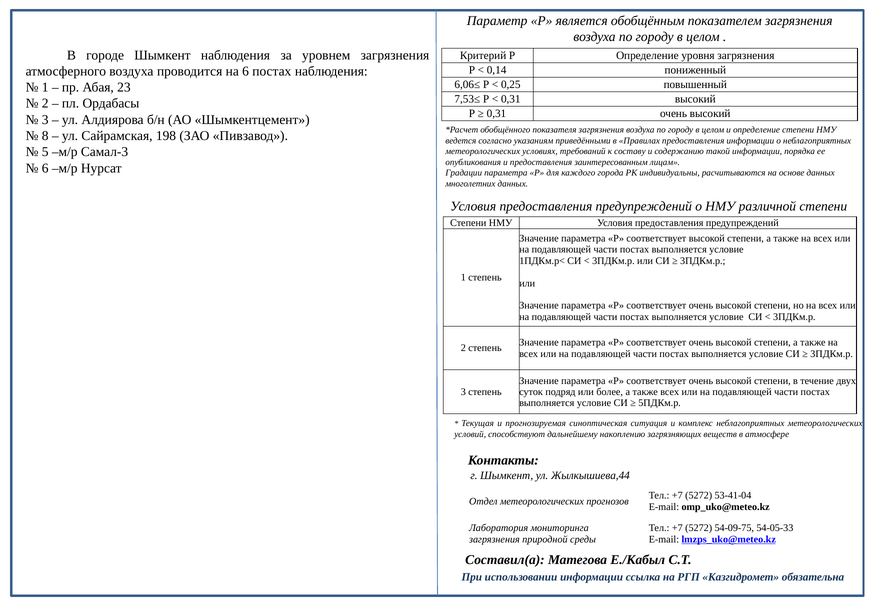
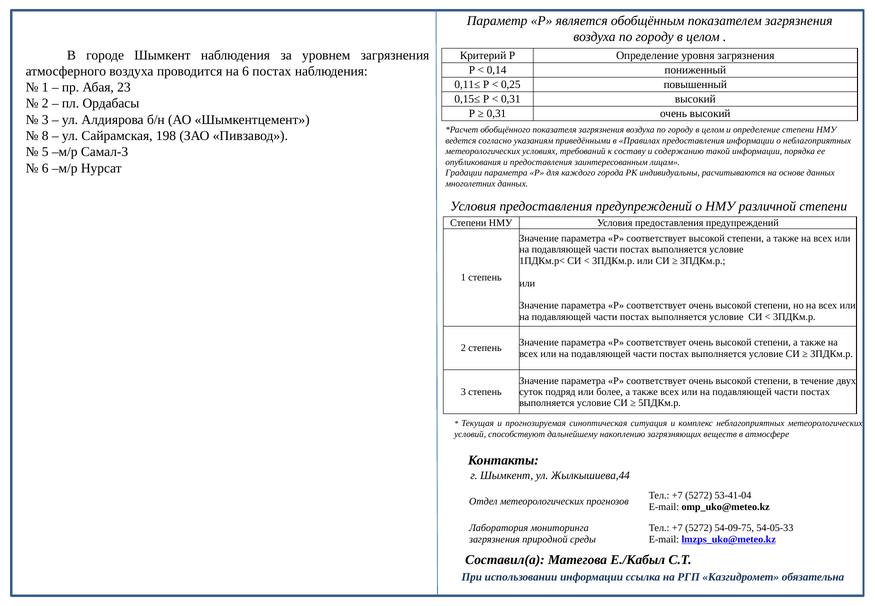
6,06≤: 6,06≤ -> 0,11≤ (467, 84)
7,53≤: 7,53≤ -> 0,15≤ (467, 99)
